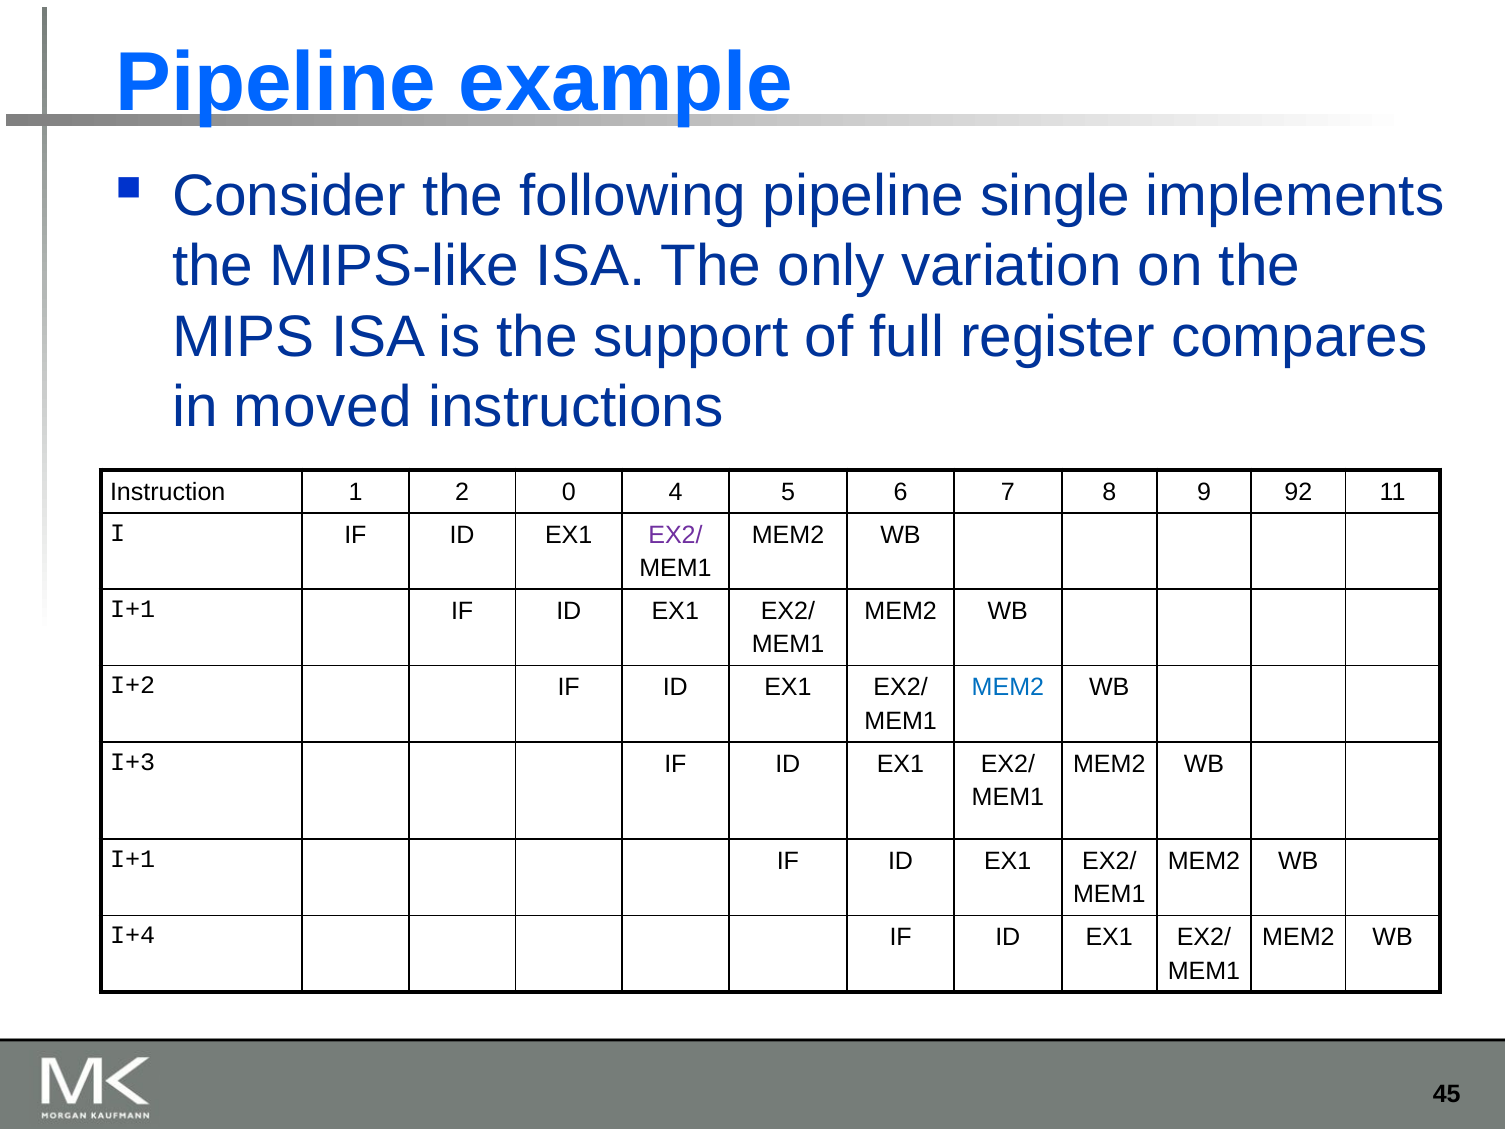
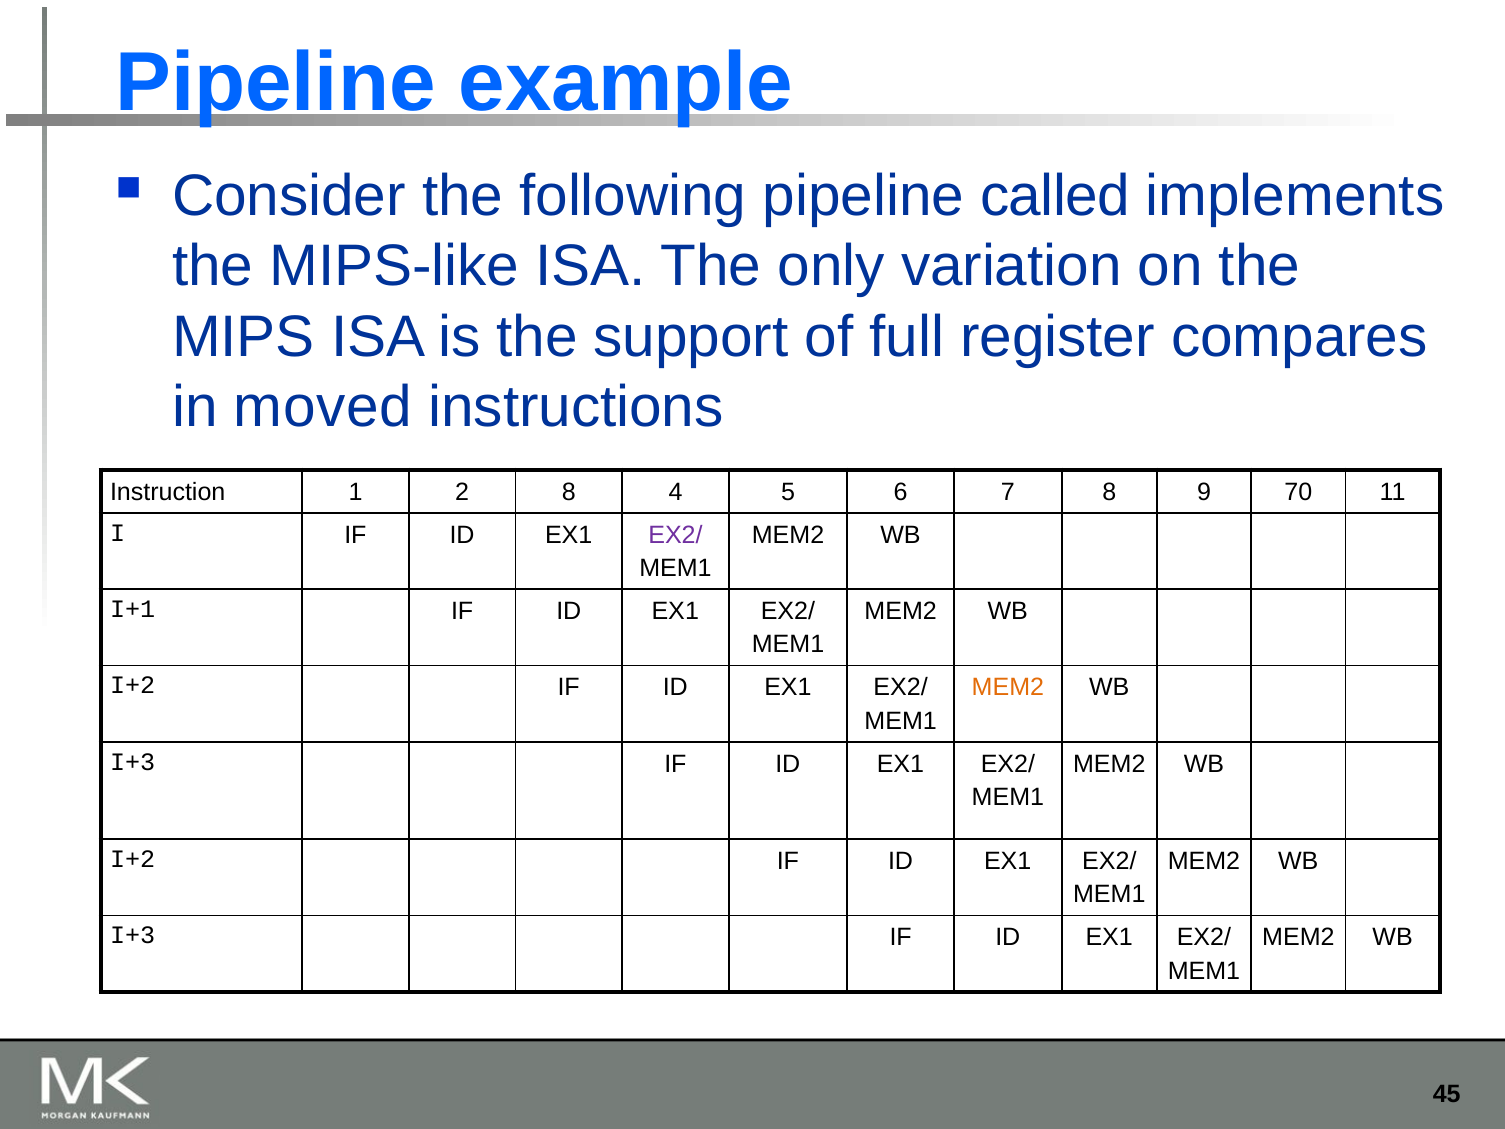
single: single -> called (1055, 196)
2 0: 0 -> 8 (569, 492)
92: 92 -> 70 (1298, 492)
MEM2 colour: blue -> orange (1008, 687)
I+1: I+1 -> I+2 (133, 859)
I+4: I+4 -> I+3 (133, 935)
